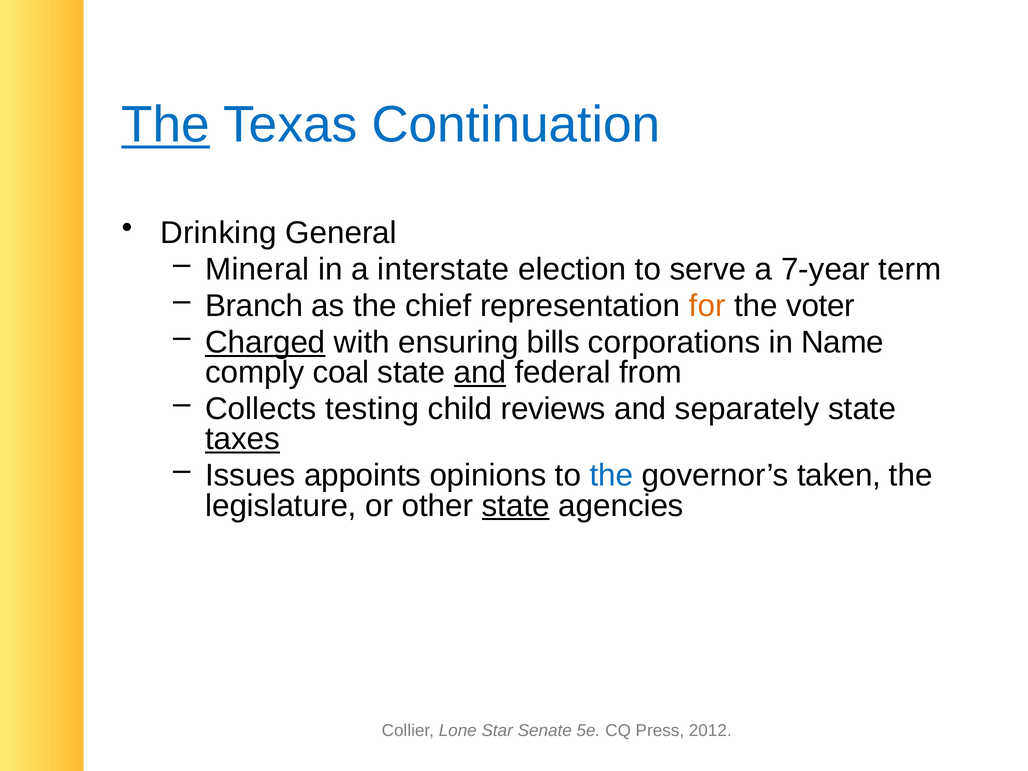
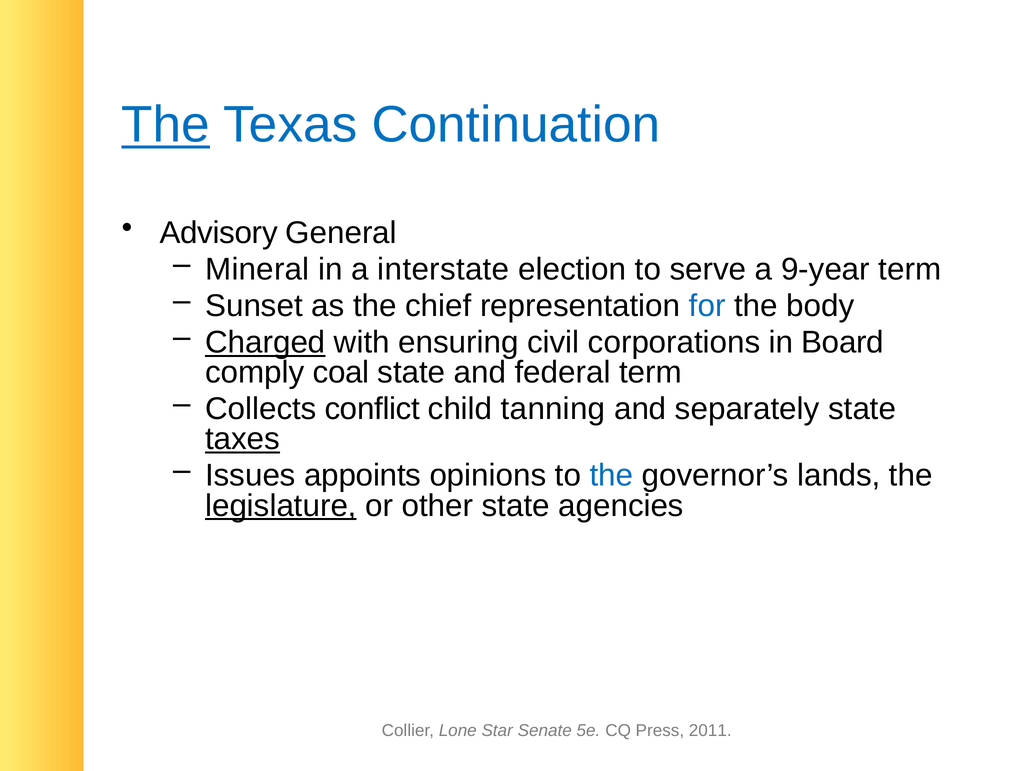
Drinking: Drinking -> Advisory (219, 233)
7-year: 7-year -> 9-year (825, 270)
Branch: Branch -> Sunset (254, 306)
for colour: orange -> blue (707, 306)
voter: voter -> body (820, 306)
bills: bills -> civil (553, 342)
Name: Name -> Board (843, 342)
and underline: present -> none (480, 373)
federal from: from -> term (650, 373)
testing: testing -> conflict (372, 409)
reviews: reviews -> tanning (553, 409)
taken: taken -> lands (839, 476)
legislature underline: none -> present (281, 506)
state underline: present -> none (516, 506)
2012: 2012 -> 2011 (710, 731)
